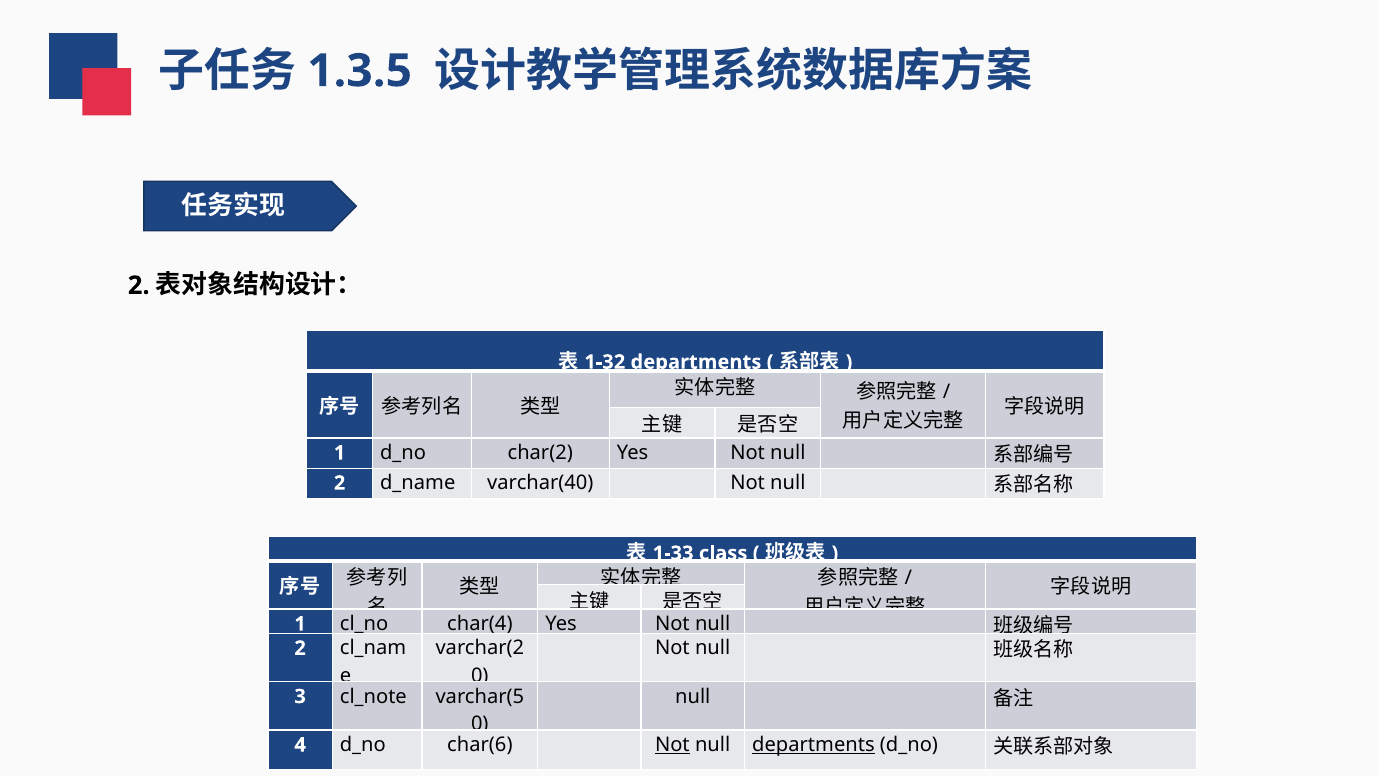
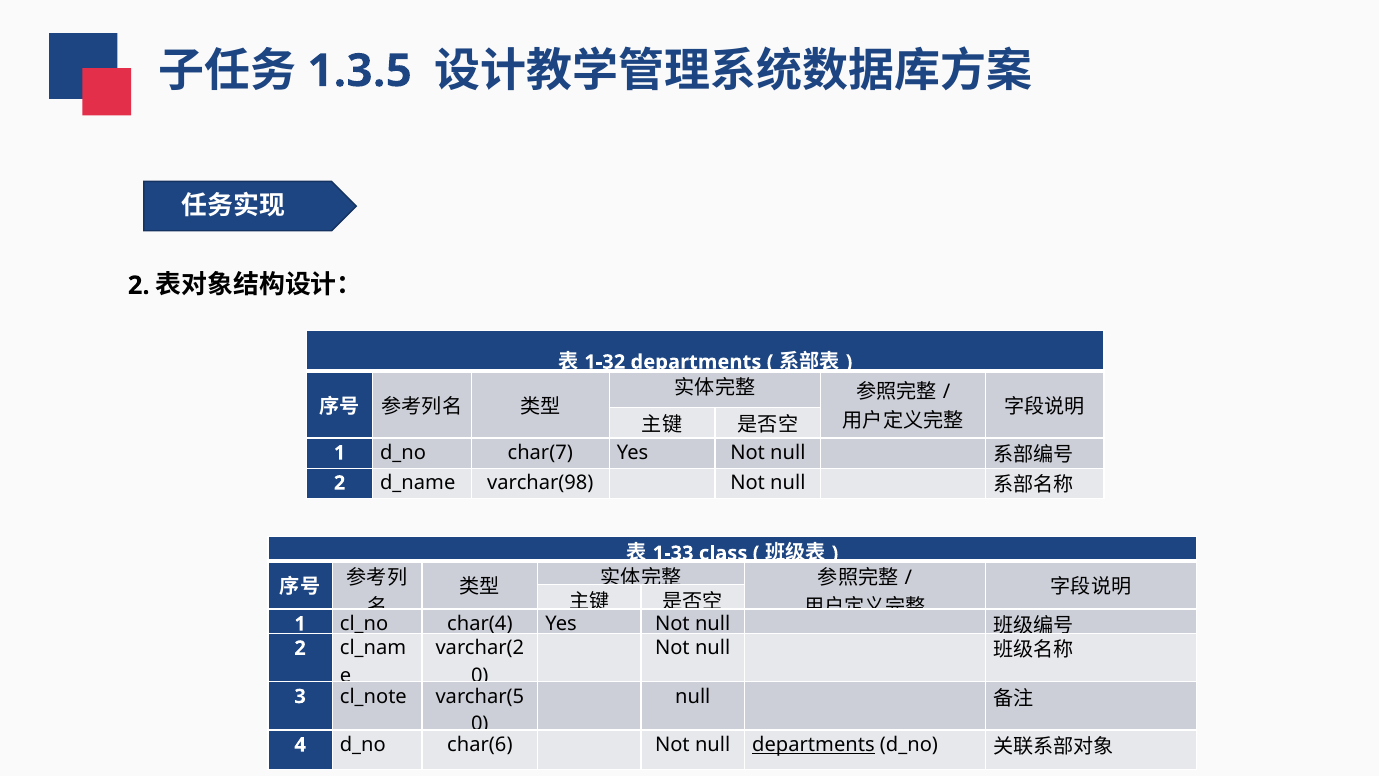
char(2: char(2 -> char(7 (540, 453)
varchar(40: varchar(40 -> varchar(98 (540, 483)
Not underline: present -> none (672, 745)
